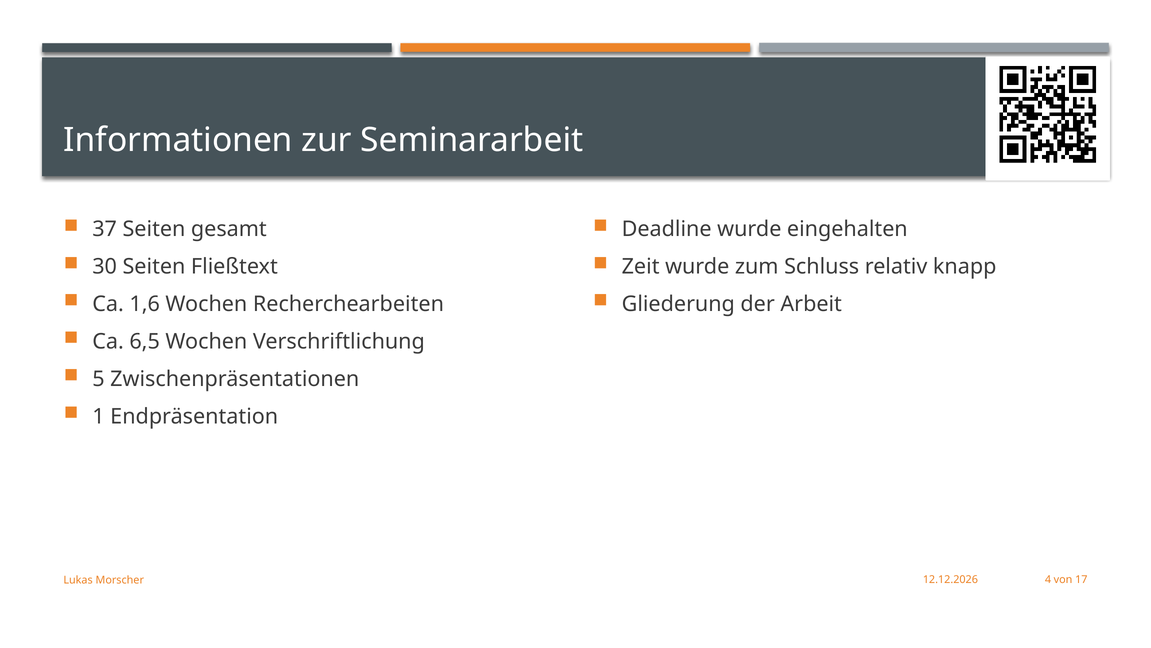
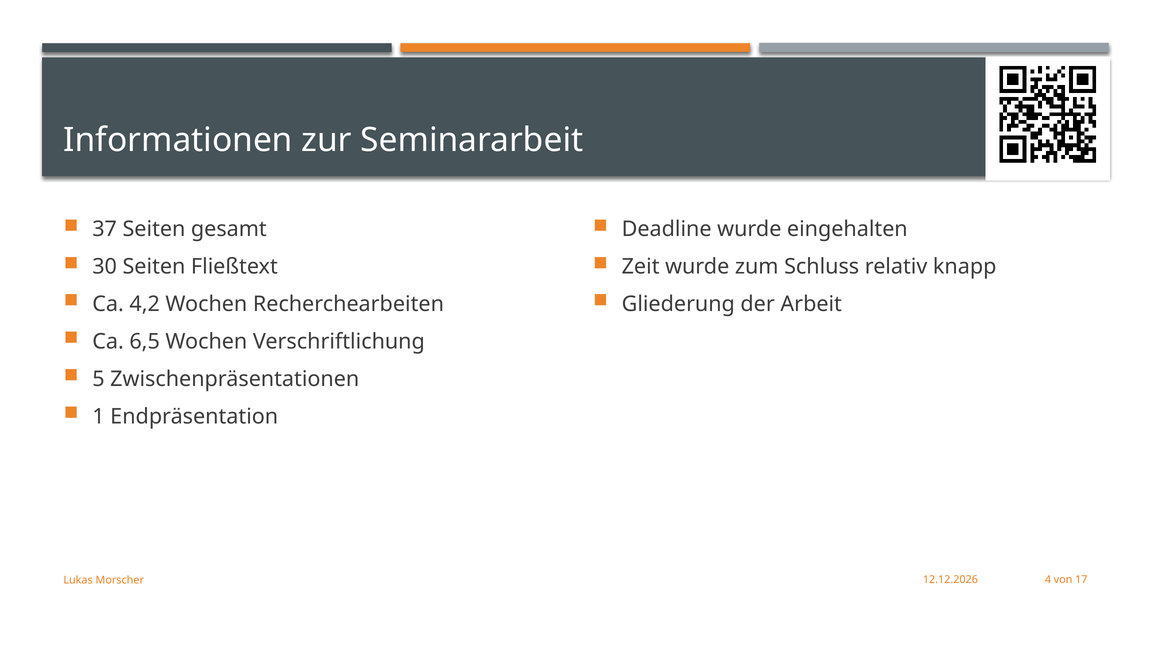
1,6: 1,6 -> 4,2 (145, 304)
